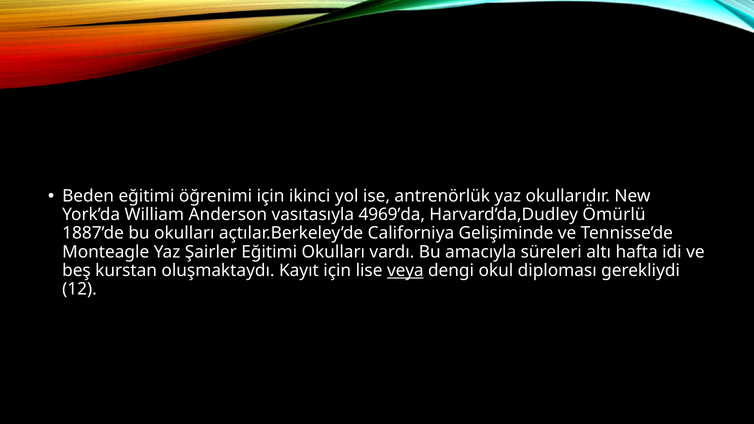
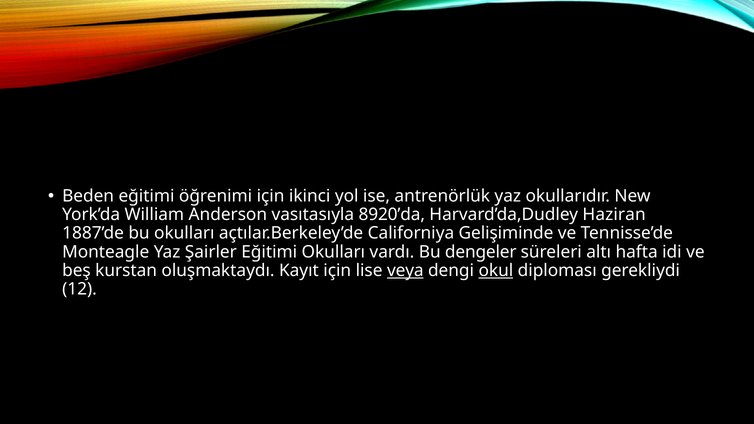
4969’da: 4969’da -> 8920’da (392, 215)
Ömürlü: Ömürlü -> Haziran (614, 215)
amacıyla: amacıyla -> dengeler (481, 252)
okul underline: none -> present (496, 271)
